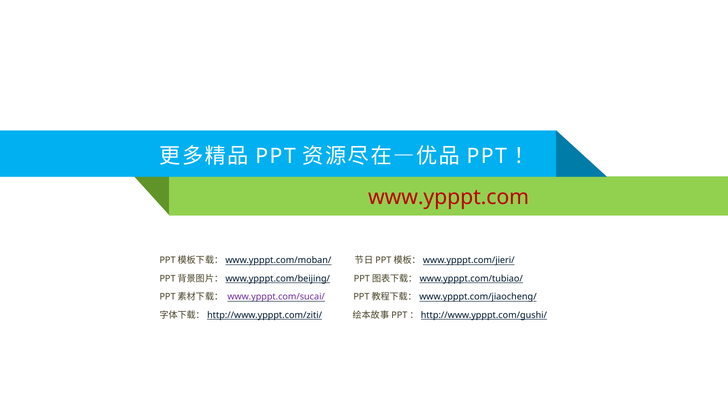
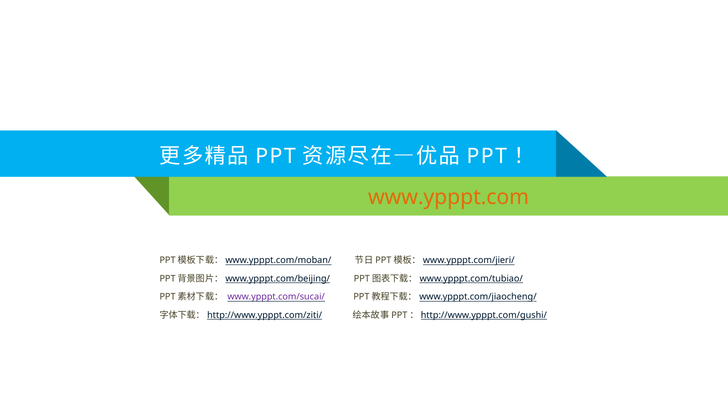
www.ypppt.com colour: red -> orange (449, 197)
